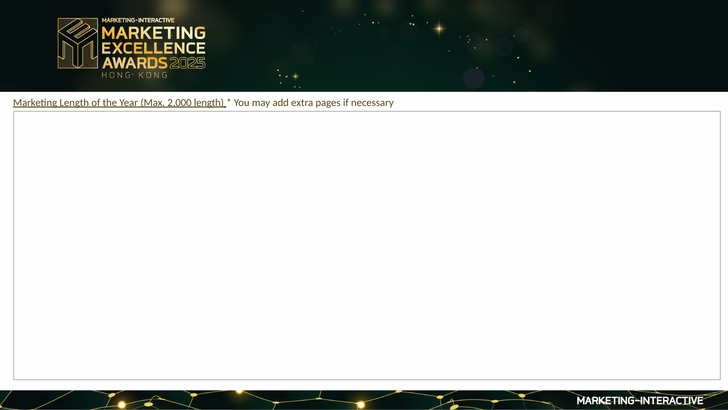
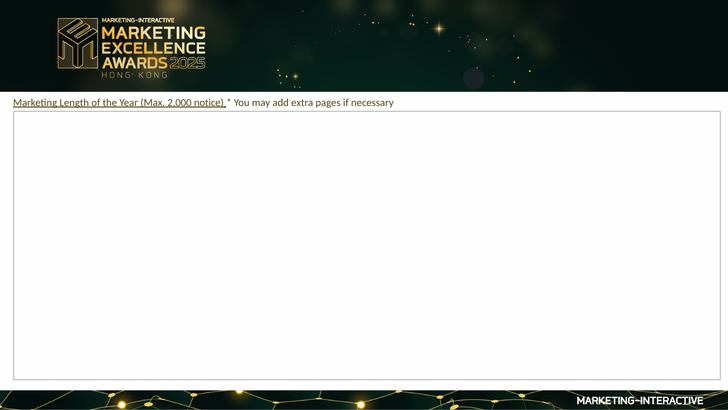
2,000 length: length -> notice (209, 102)
